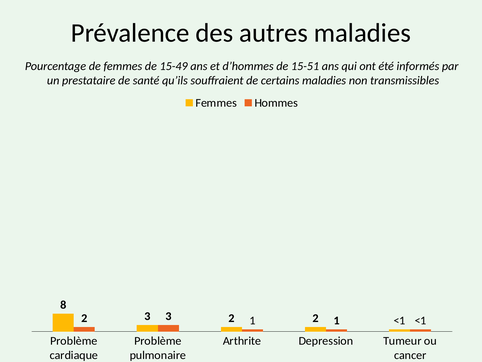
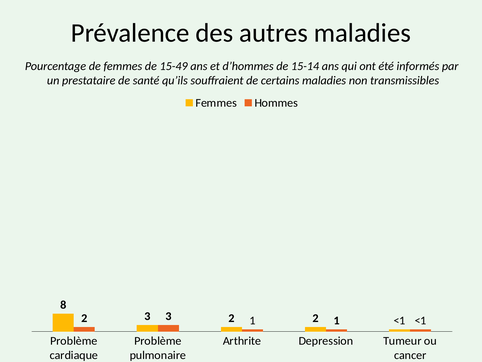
15-51: 15-51 -> 15-14 (305, 66)
